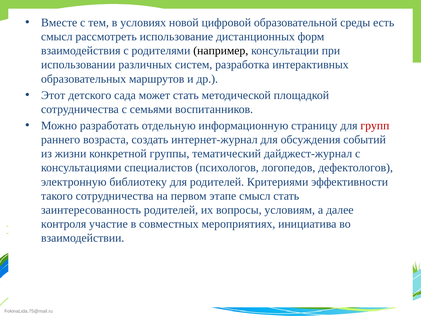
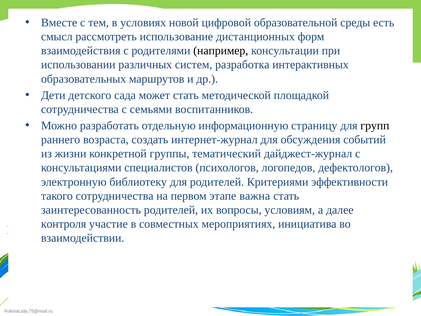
Этот: Этот -> Дети (53, 95)
групп colour: red -> black (375, 126)
этапе смысл: смысл -> важна (255, 196)
